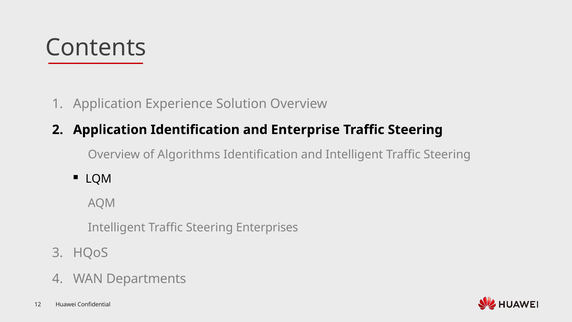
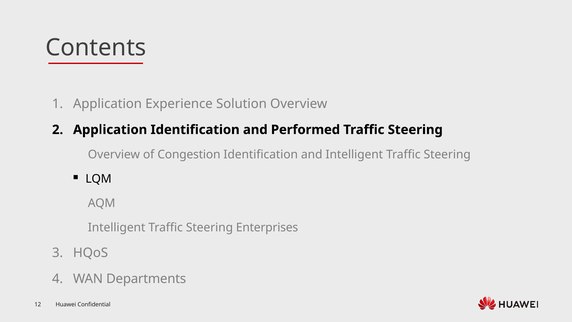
Enterprise: Enterprise -> Performed (305, 130)
Algorithms: Algorithms -> Congestion (189, 155)
